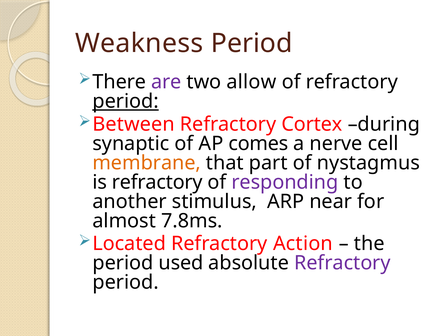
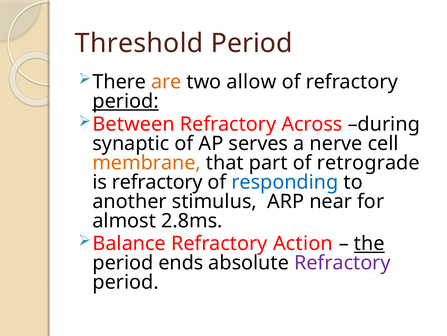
Weakness: Weakness -> Threshold (139, 43)
are colour: purple -> orange (166, 82)
Cortex: Cortex -> Across (312, 124)
comes: comes -> serves (258, 143)
nystagmus: nystagmus -> retrograde (368, 163)
responding colour: purple -> blue (285, 182)
7.8ms: 7.8ms -> 2.8ms (192, 220)
Located: Located -> Balance (129, 243)
the underline: none -> present (369, 243)
used: used -> ends (181, 262)
